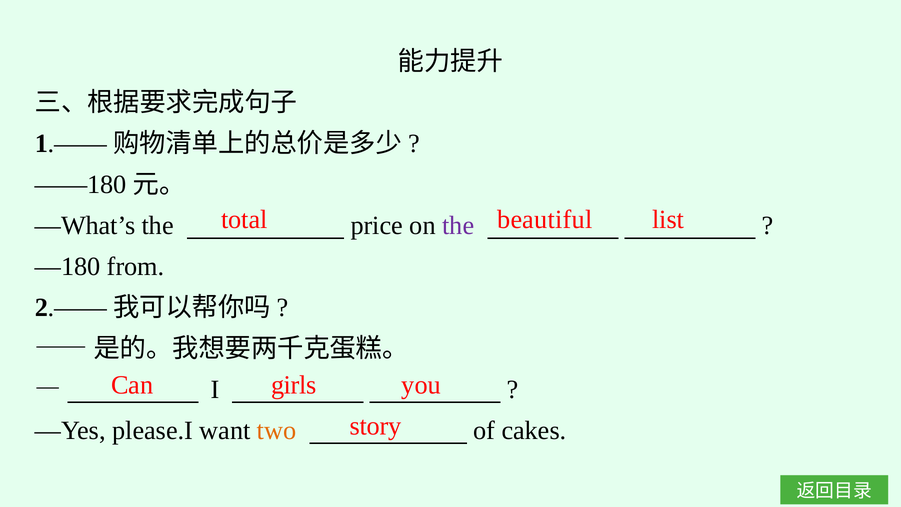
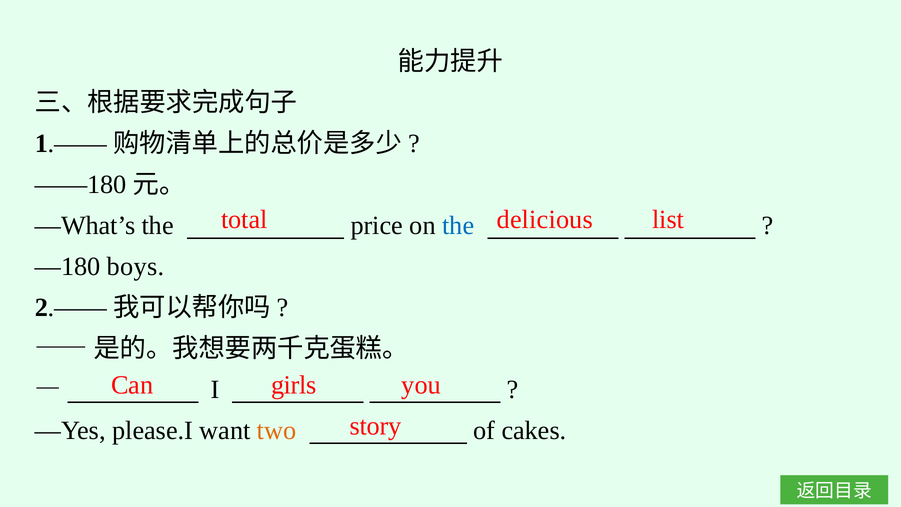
beautiful: beautiful -> delicious (545, 220)
the colour: purple -> blue (458, 226)
from: from -> boys (135, 267)
